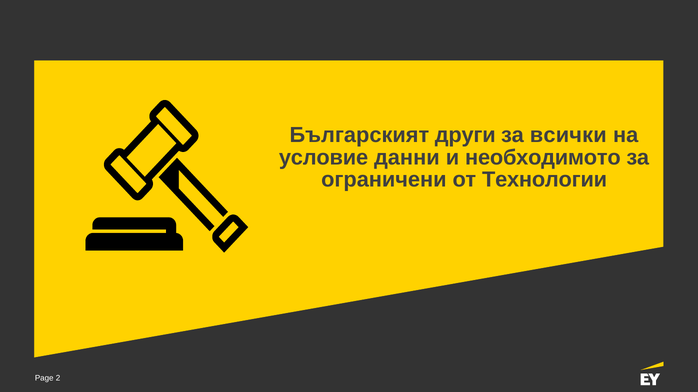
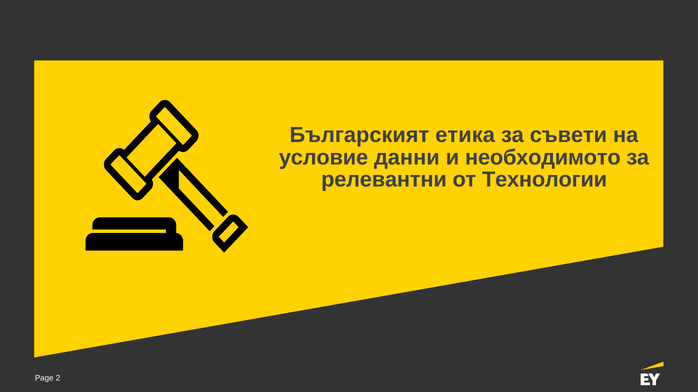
други: други -> етика (465, 135)
всички: всички -> съвети (568, 135)
ограничени: ограничени -> релевантни (384, 180)
